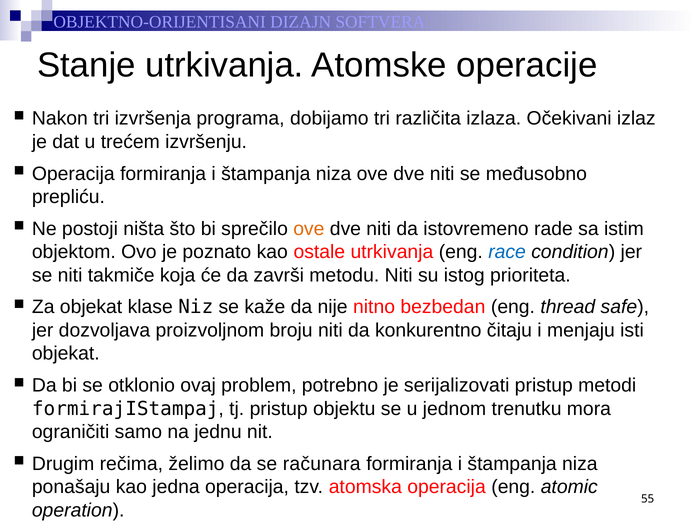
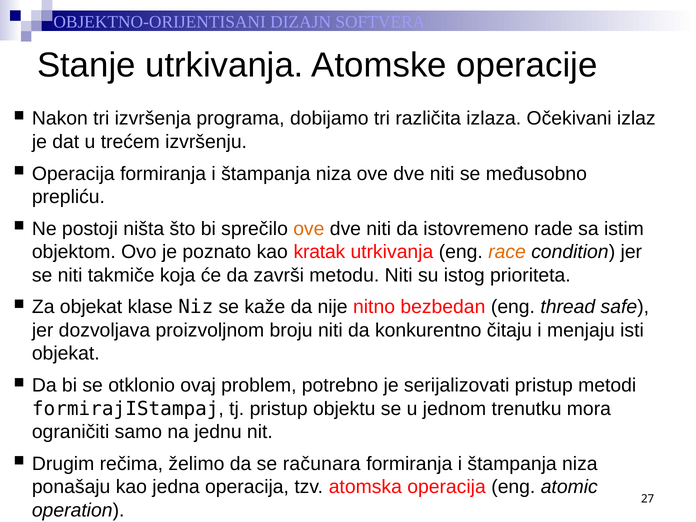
ostale: ostale -> kratak (319, 252)
race colour: blue -> orange (507, 252)
55: 55 -> 27 (648, 499)
